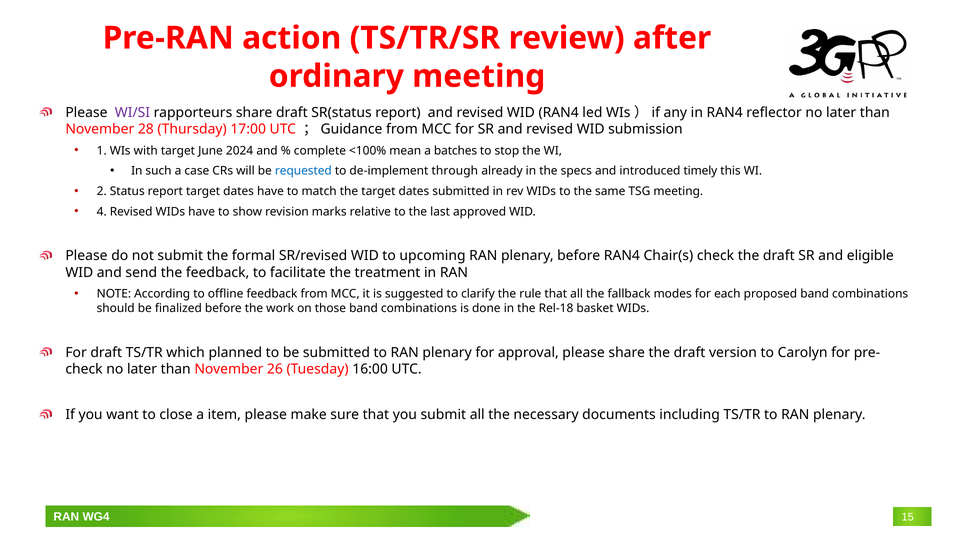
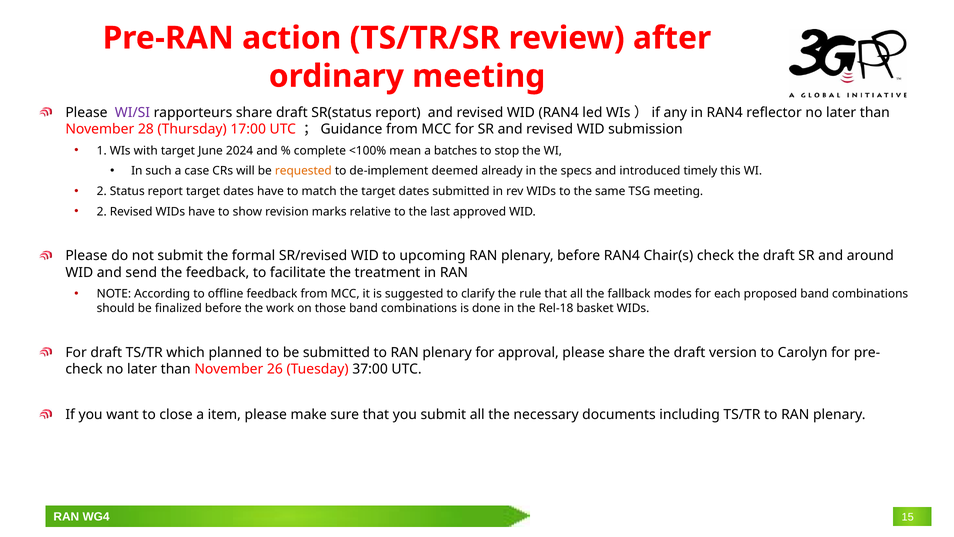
requested colour: blue -> orange (303, 171)
through: through -> deemed (455, 171)
4: 4 -> 2 (102, 211)
eligible: eligible -> around (870, 256)
16:00: 16:00 -> 37:00 (370, 369)
